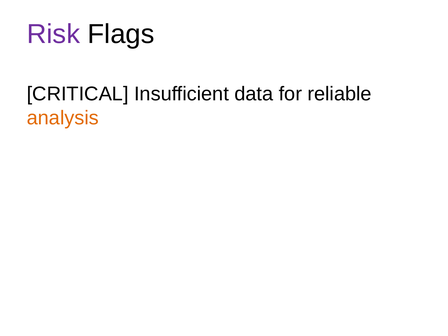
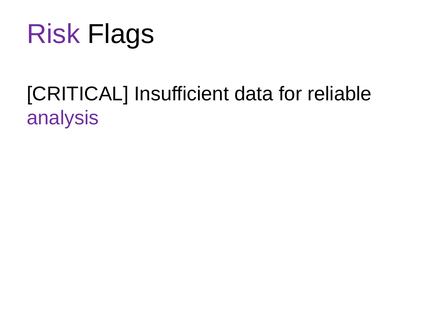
analysis colour: orange -> purple (63, 118)
